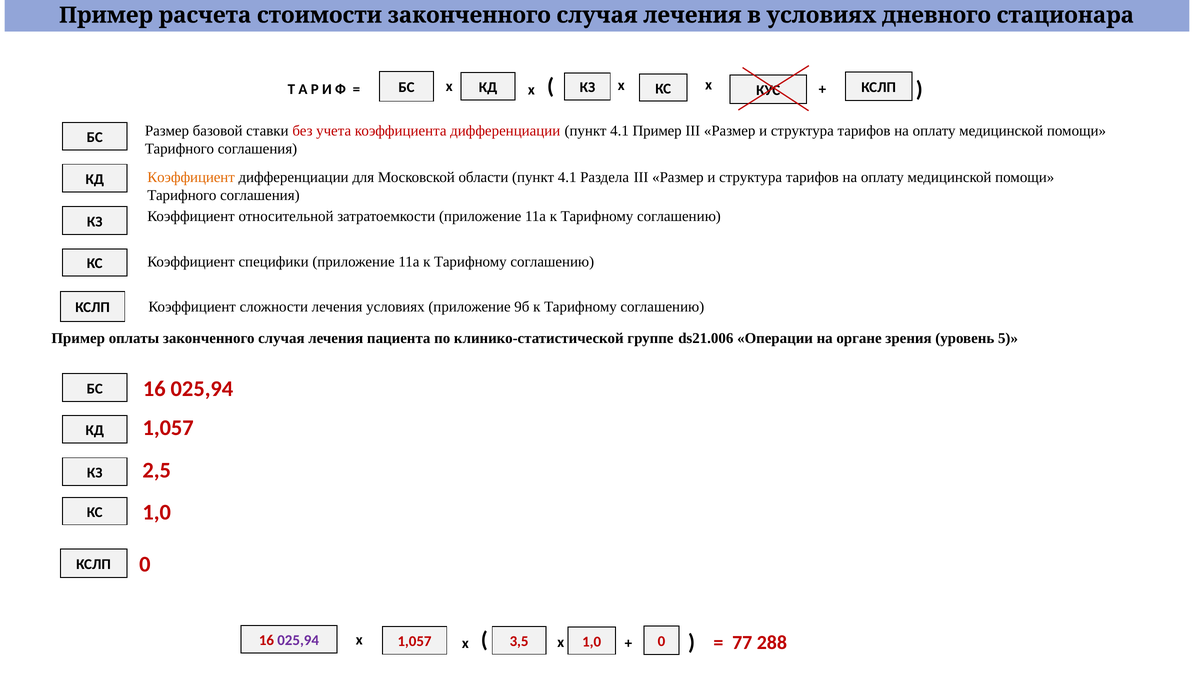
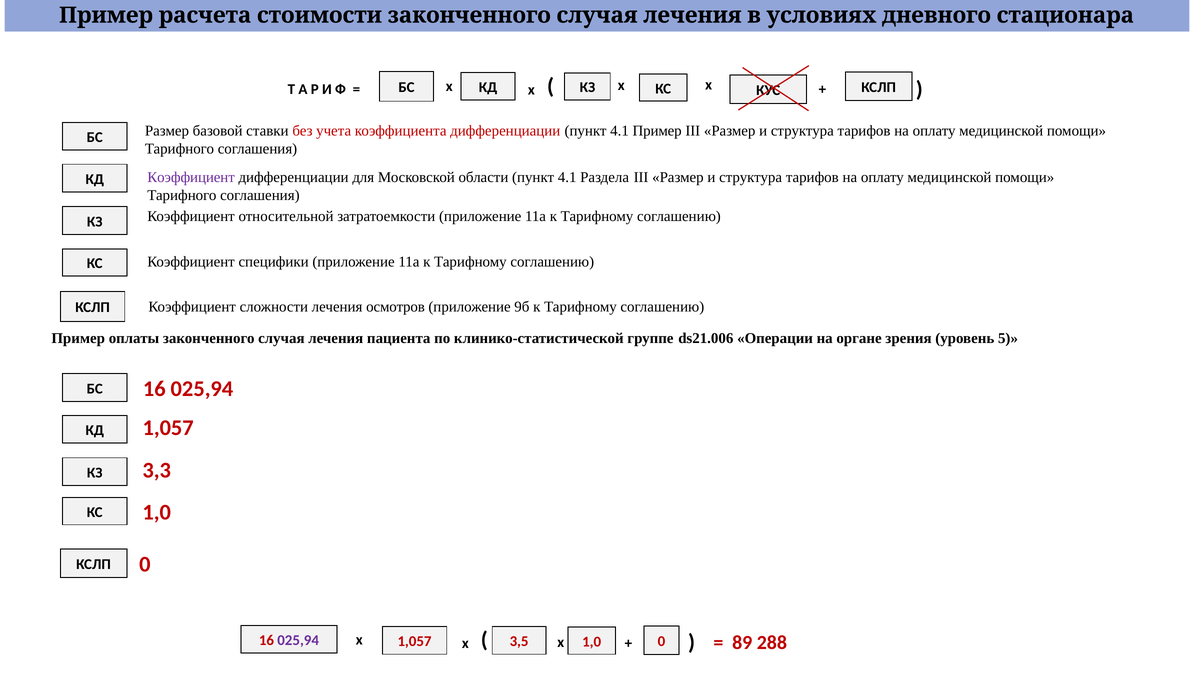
Коэффициент colour: orange -> purple (191, 177)
лечения условиях: условиях -> осмотров (396, 307)
2,5: 2,5 -> 3,3 (157, 470)
77: 77 -> 89 (742, 642)
